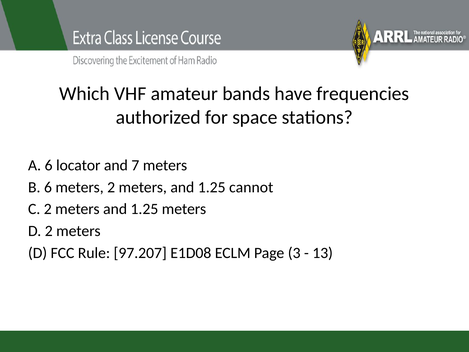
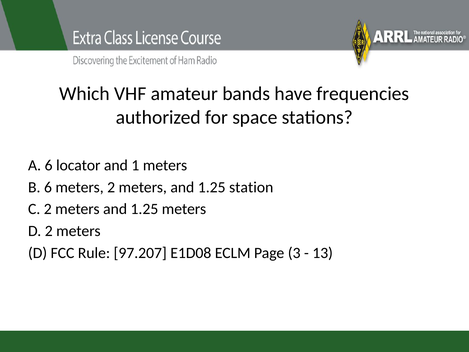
7: 7 -> 1 (135, 165)
cannot: cannot -> station (251, 187)
